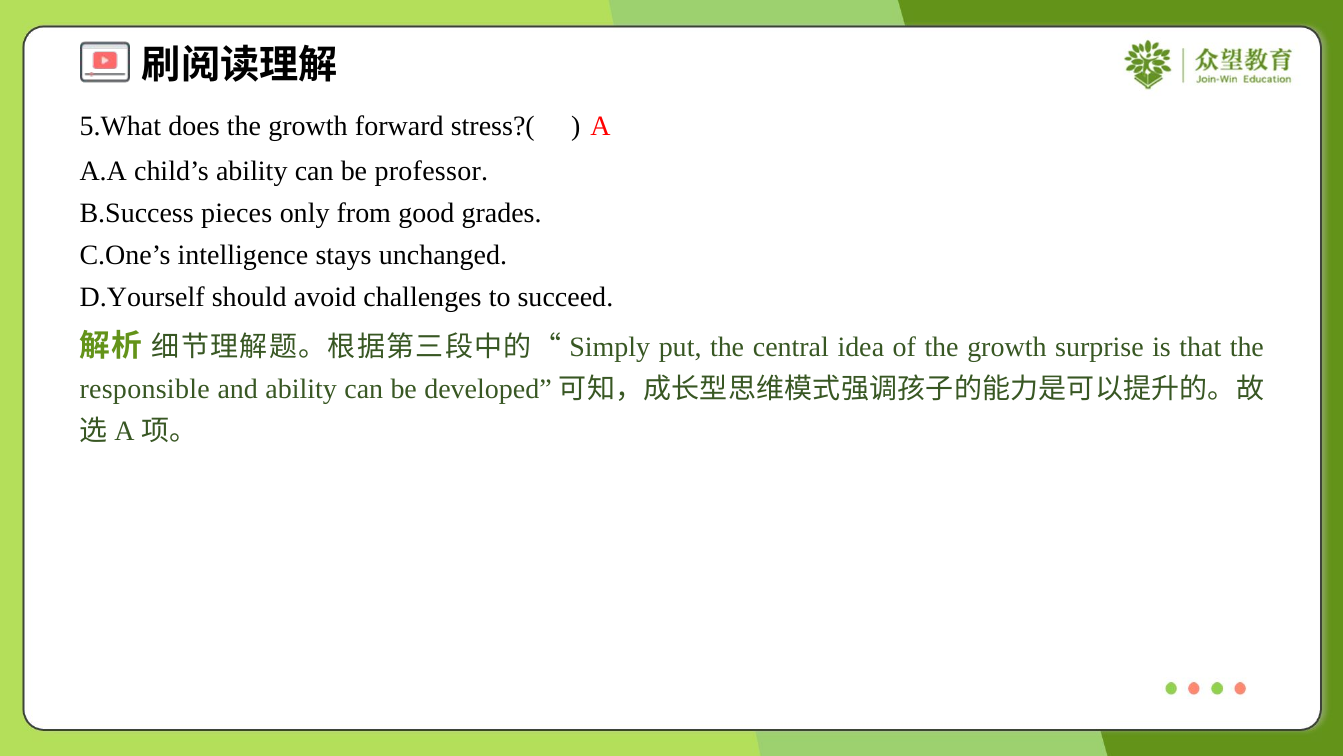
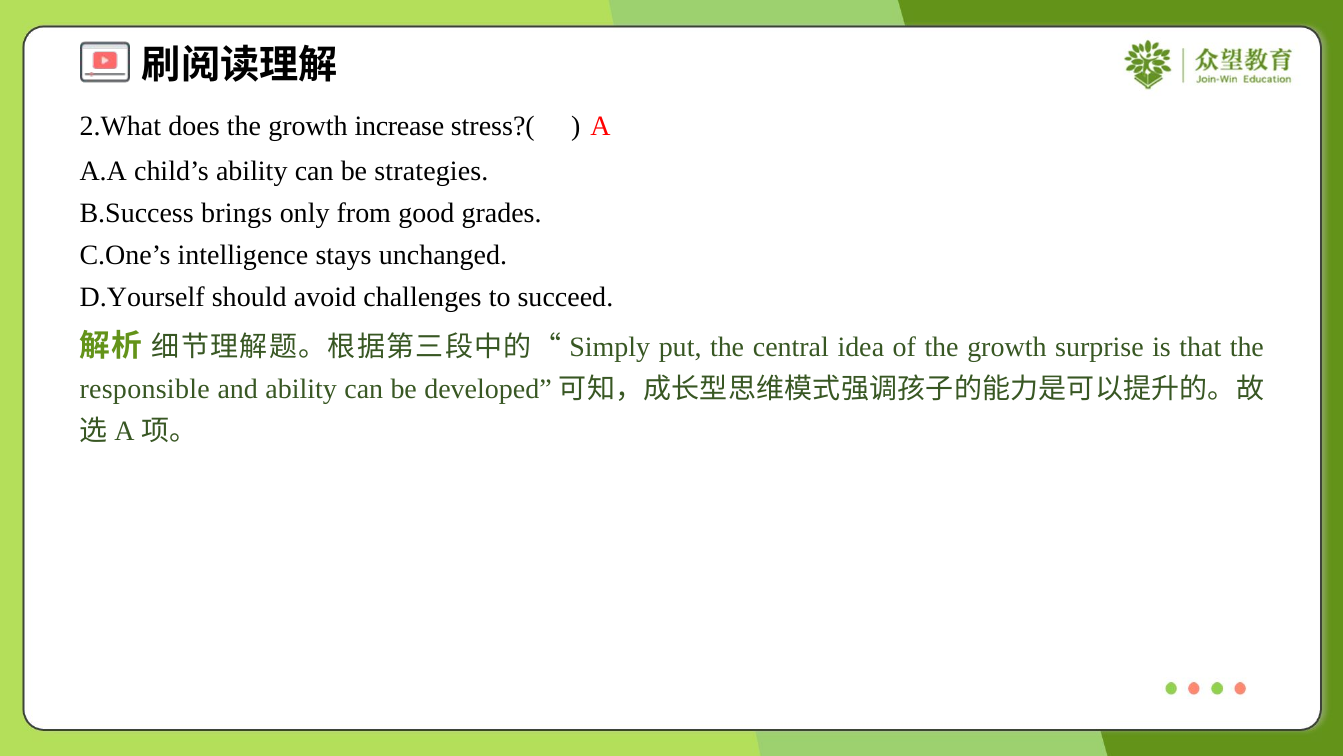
5.What: 5.What -> 2.What (120, 126)
forward: forward -> increase (399, 126)
professor: professor -> strategies (431, 171)
pieces: pieces -> brings (237, 213)
